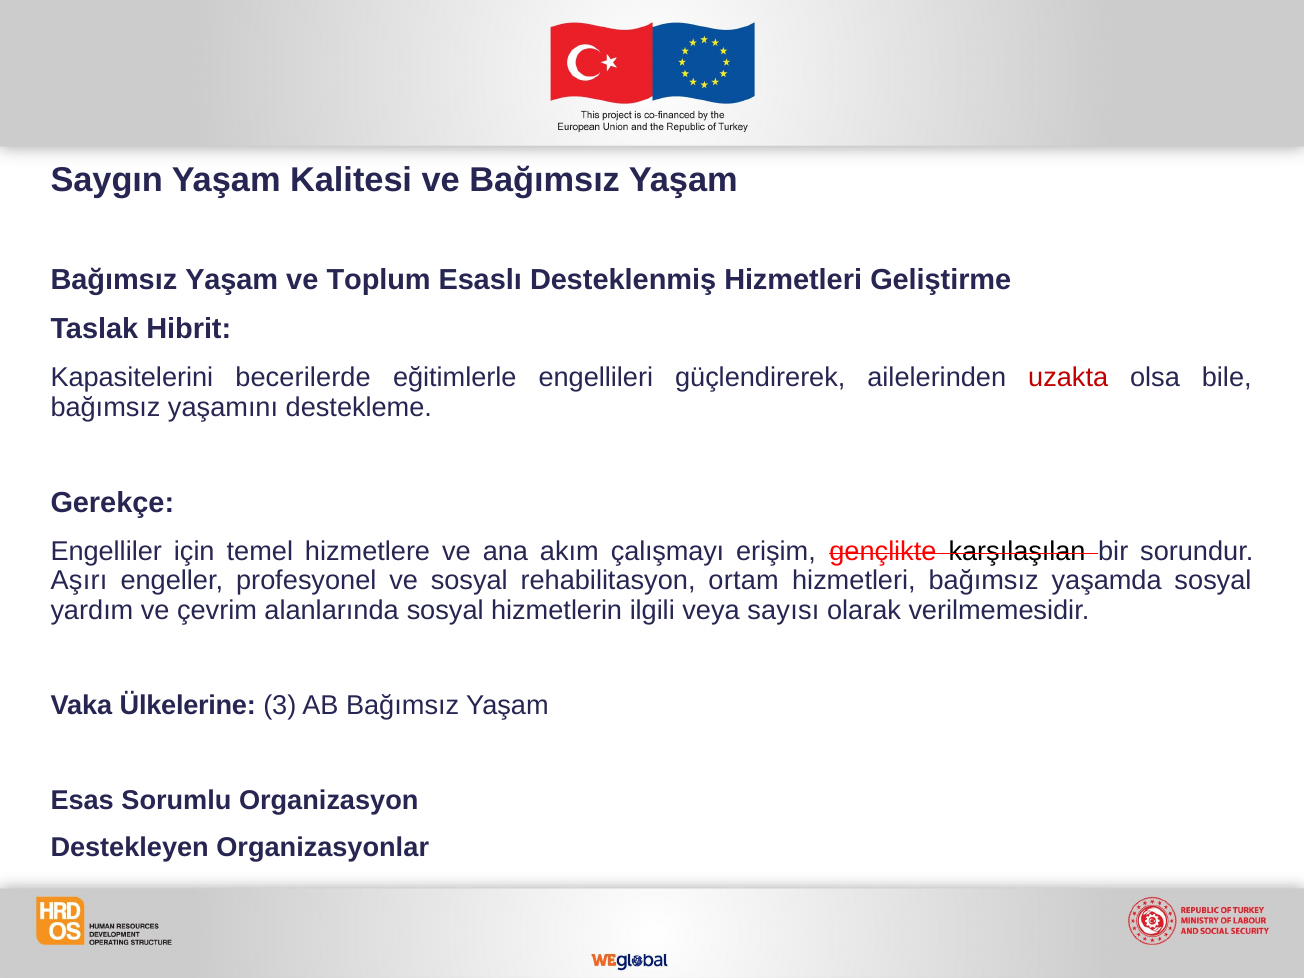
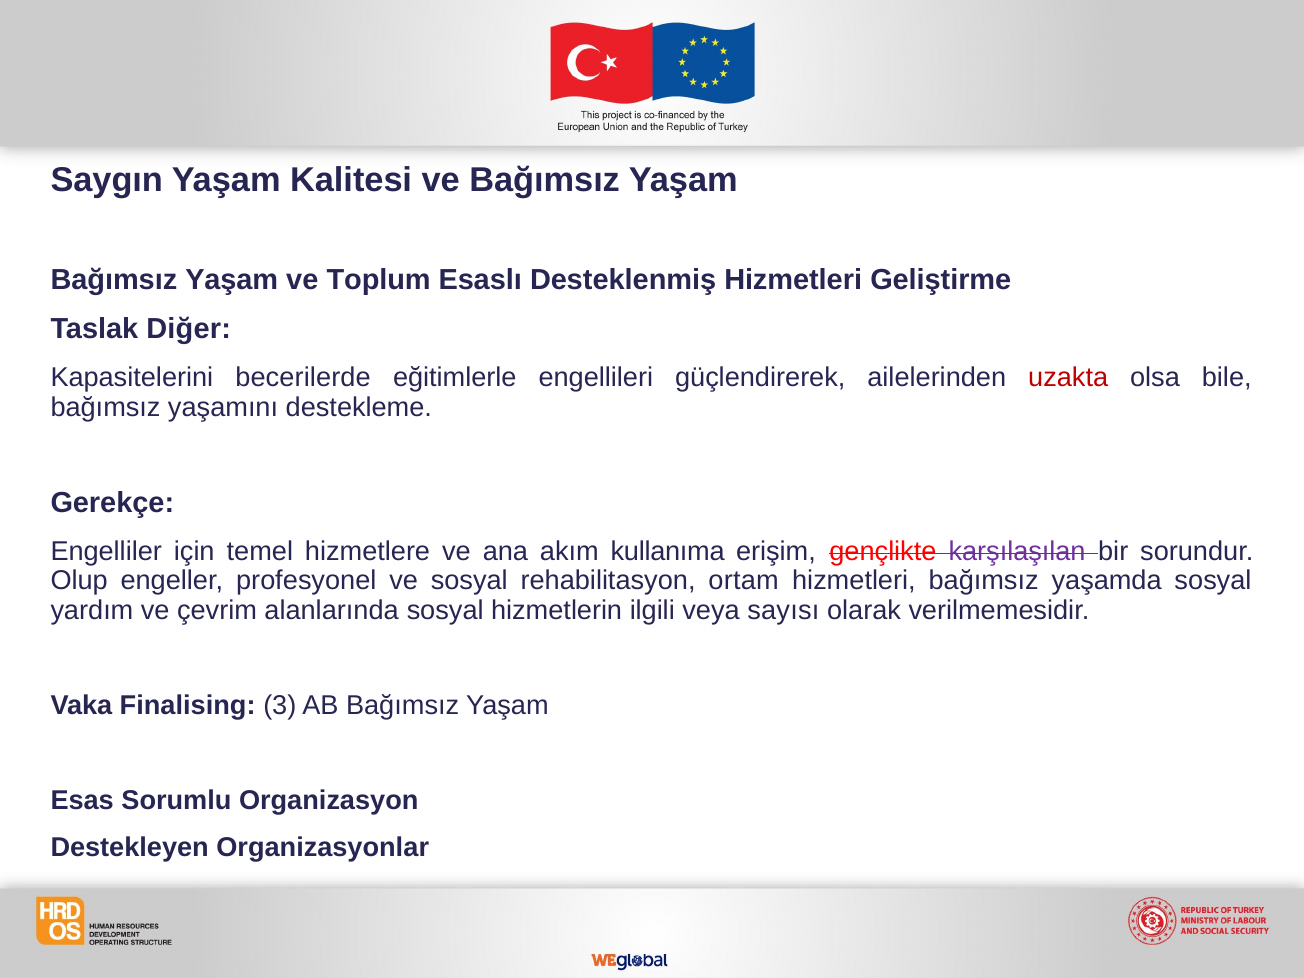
Hibrit: Hibrit -> Diğer (189, 329)
çalışmayı: çalışmayı -> kullanıma (668, 552)
karşılaşılan colour: black -> purple (1017, 552)
Aşırı: Aşırı -> Olup (79, 581)
Ülkelerine: Ülkelerine -> Finalising (188, 705)
